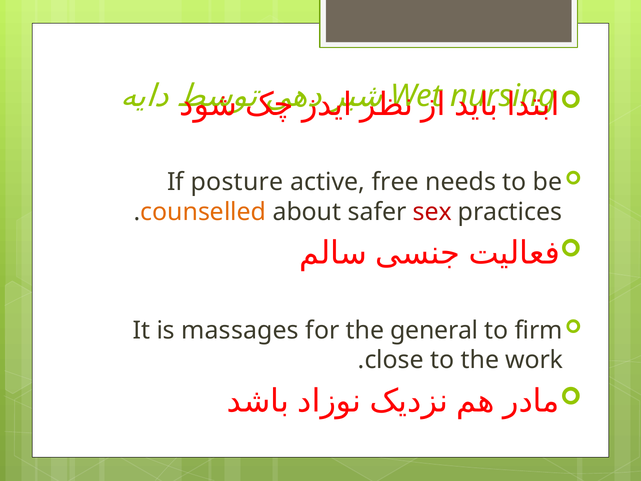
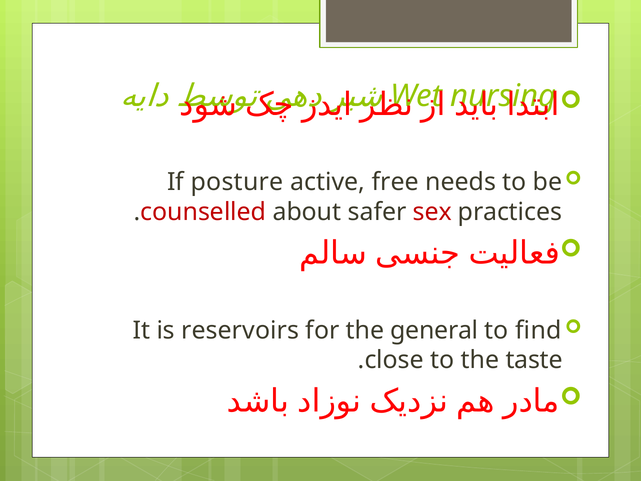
counselled colour: orange -> red (203, 212)
massages: massages -> reservoirs (240, 330)
firm: firm -> find (538, 330)
work: work -> taste (534, 360)
